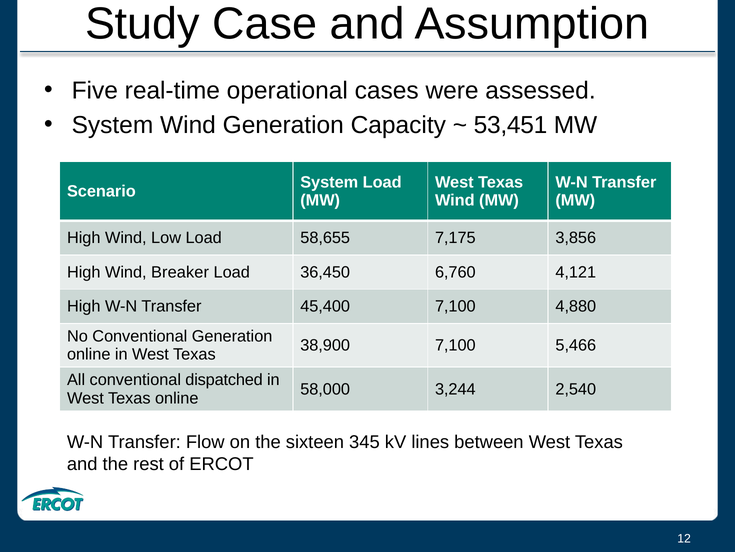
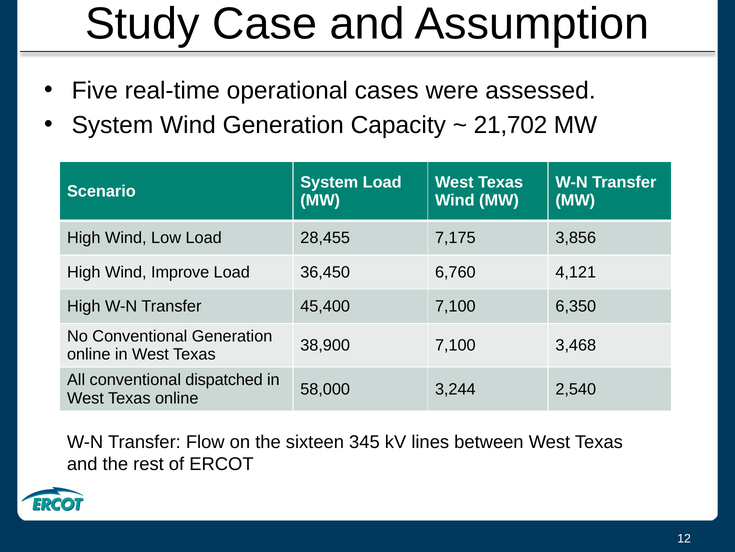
53,451: 53,451 -> 21,702 (511, 125)
58,655: 58,655 -> 28,455 (325, 238)
Breaker: Breaker -> Improve (180, 272)
4,880: 4,880 -> 6,350 (576, 306)
5,466: 5,466 -> 3,468 (576, 345)
